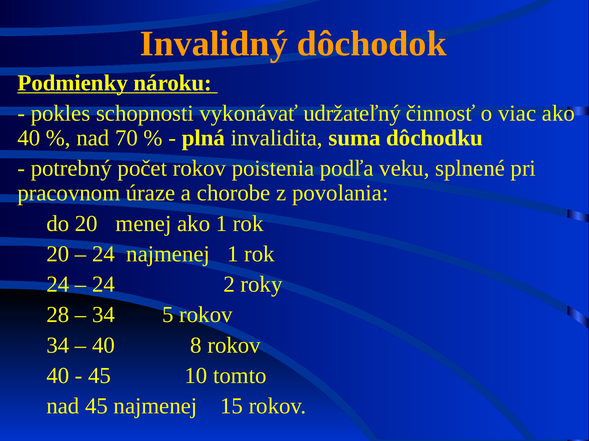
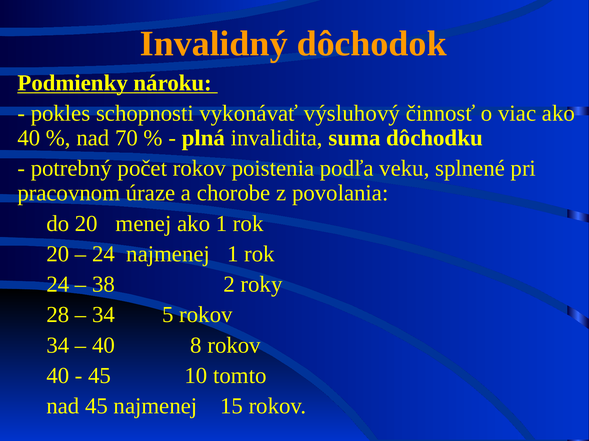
udržateľný: udržateľný -> výsluhový (352, 113)
24: 24 -> 38 (103, 285)
